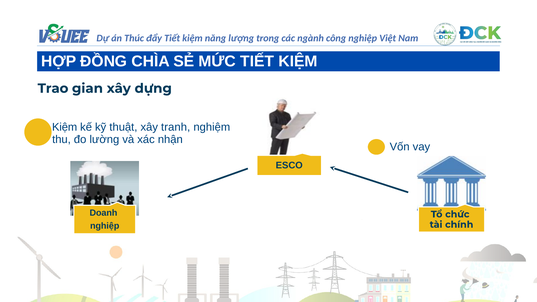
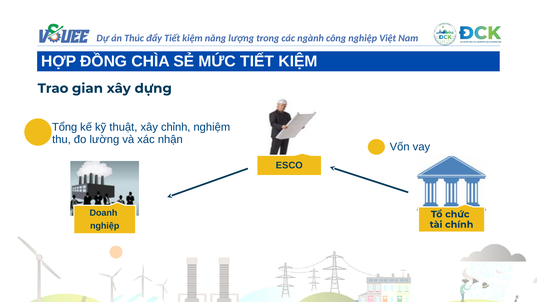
Kiệm: Kiệm -> Tổng (65, 127)
tranh: tranh -> chỉnh (176, 127)
